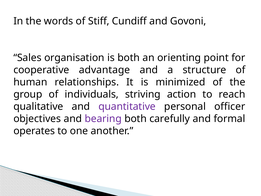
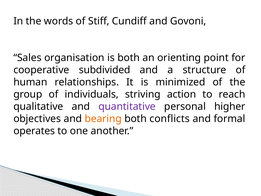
advantage: advantage -> subdivided (105, 70)
officer: officer -> higher (230, 106)
bearing colour: purple -> orange (103, 119)
carefully: carefully -> conflicts (170, 119)
